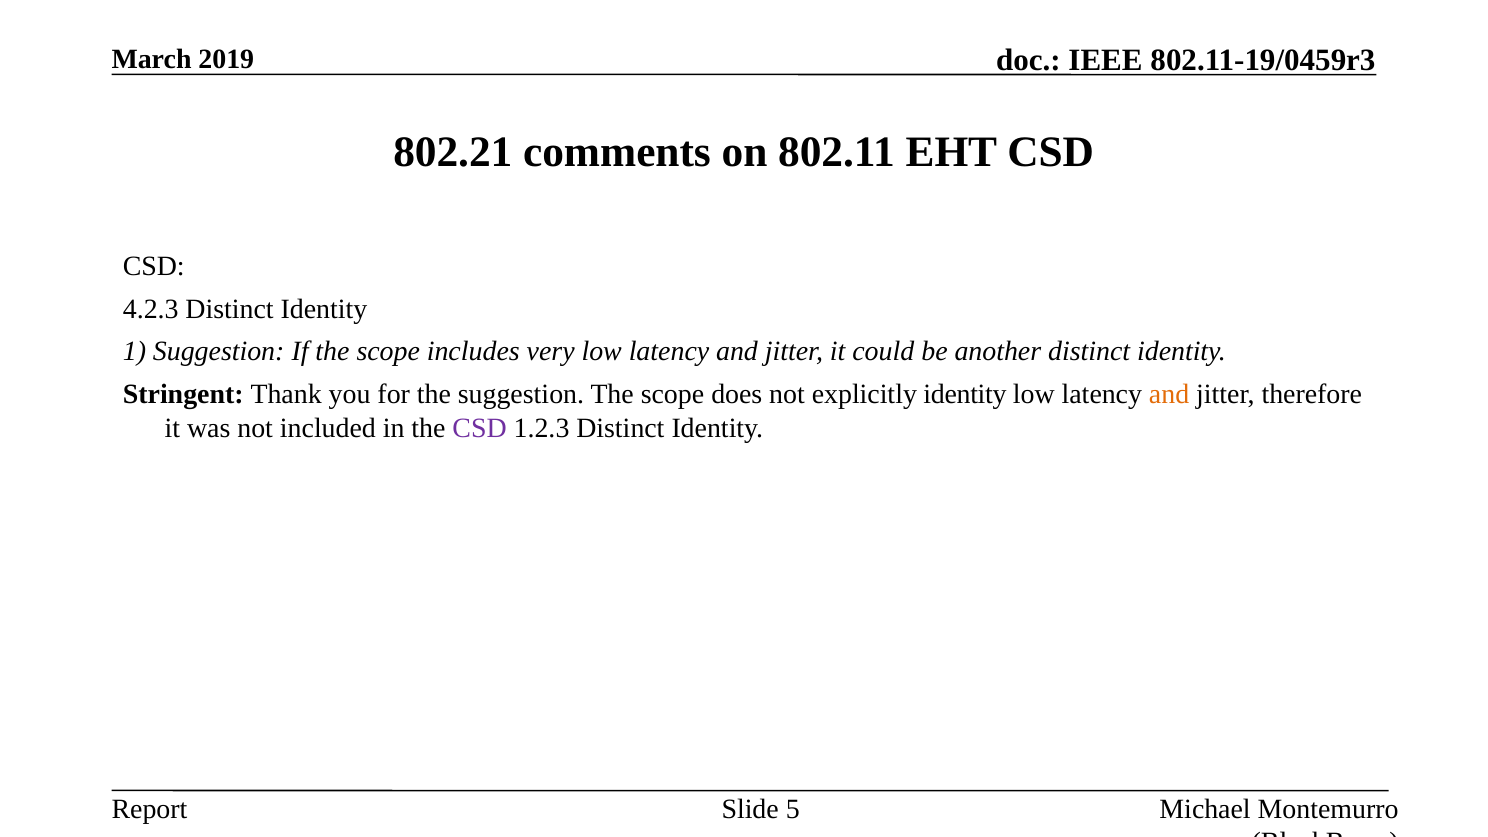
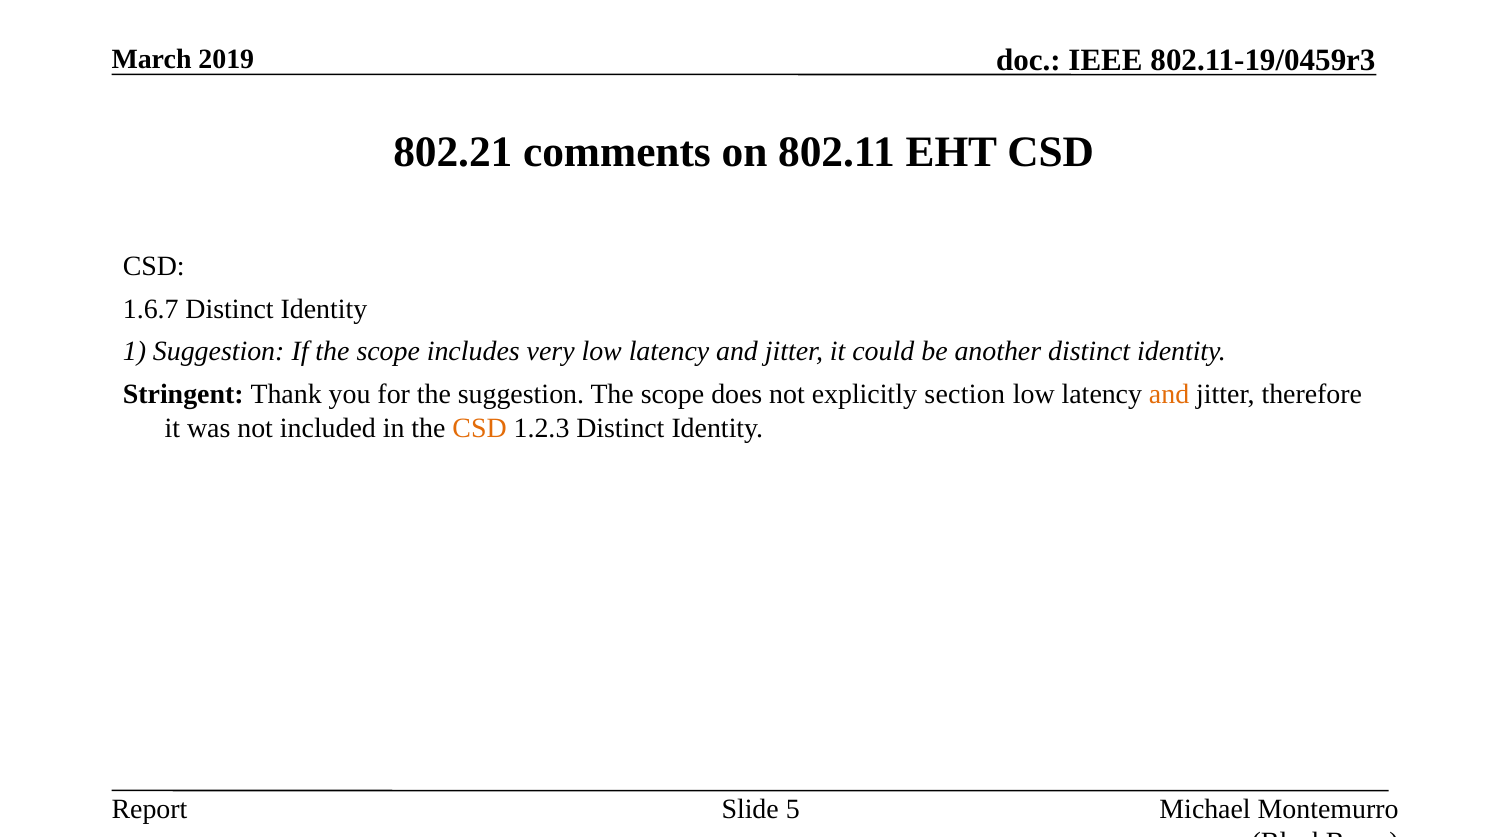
4.2.3: 4.2.3 -> 1.6.7 (151, 309)
explicitly identity: identity -> section (965, 394)
CSD colour: purple -> orange (480, 428)
